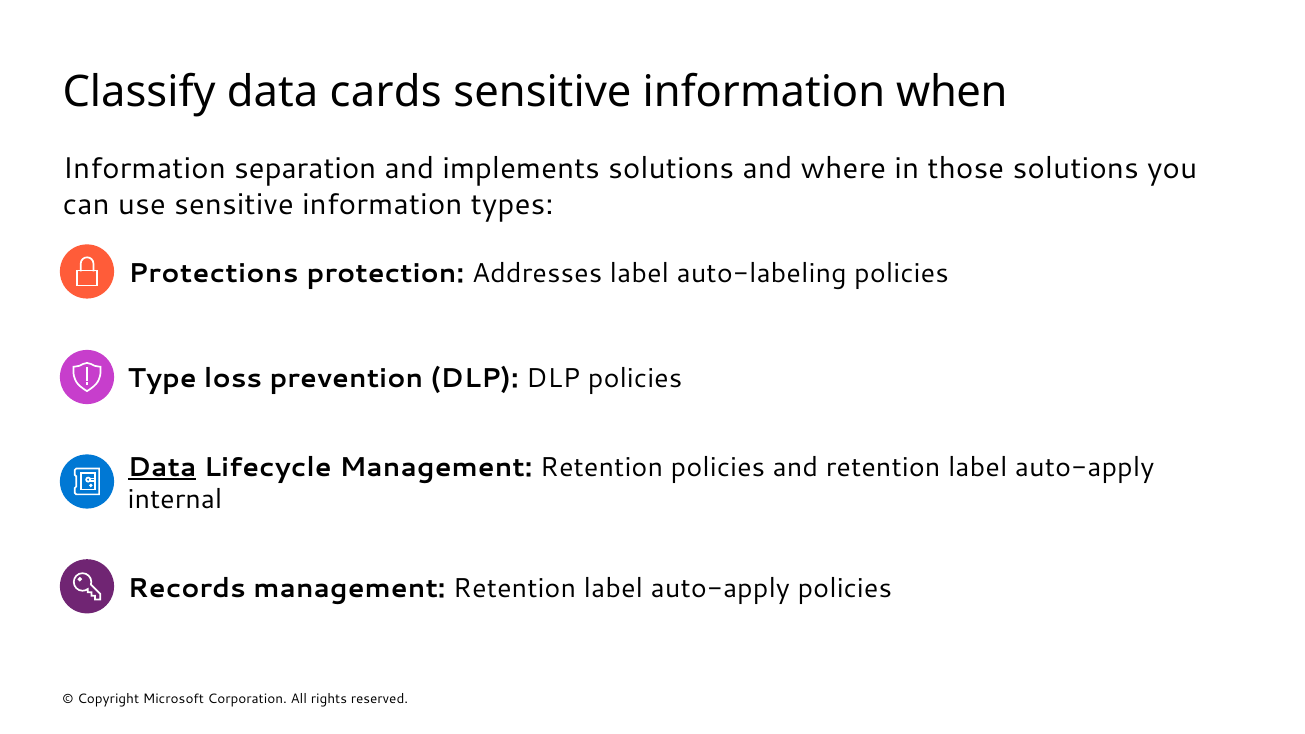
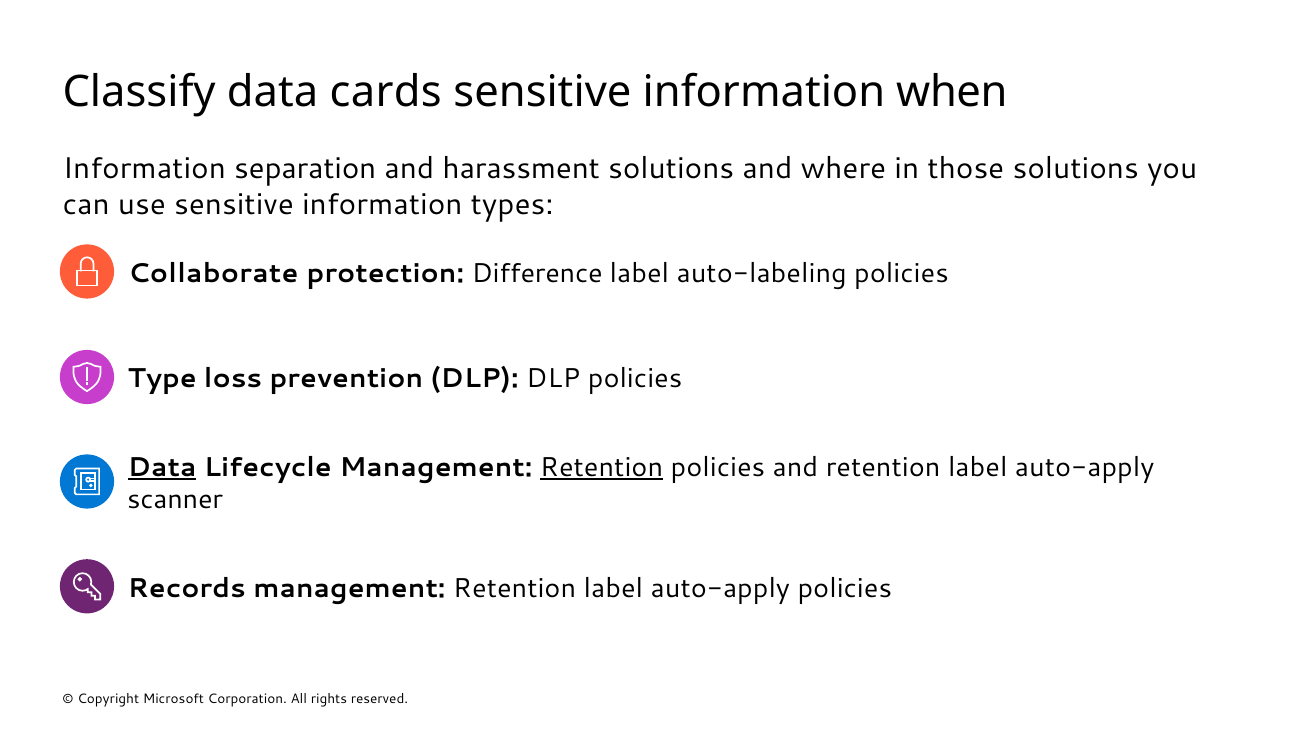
implements: implements -> harassment (521, 168)
Protections: Protections -> Collaborate (213, 274)
Addresses: Addresses -> Difference (537, 274)
Retention underline: none -> present (602, 467)
internal: internal -> scanner (175, 500)
